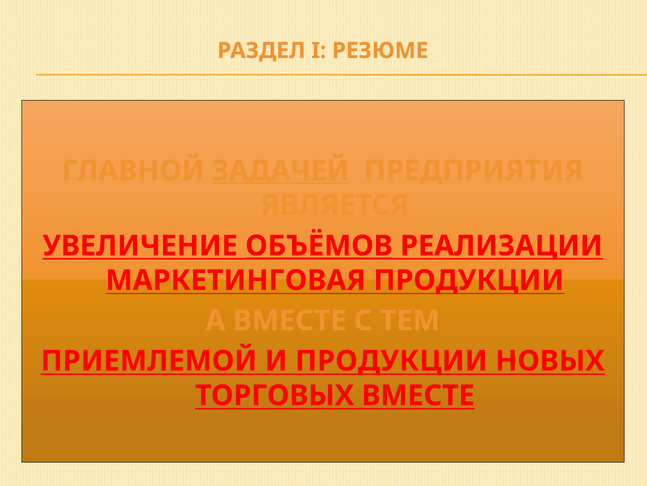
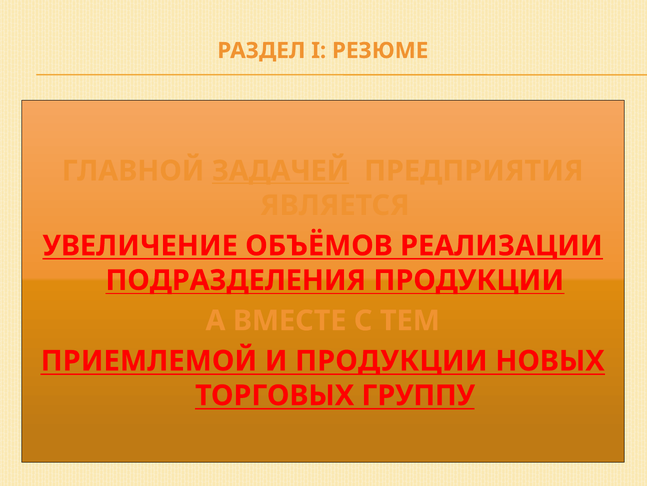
ОБЪЁМОВ underline: present -> none (319, 245)
МАРКЕТИНГОВАЯ: МАРКЕТИНГОВАЯ -> ПОДРАЗДЕЛЕНИЯ (236, 280)
ТОРГОВЫХ ВМЕСТЕ: ВМЕСТЕ -> ГРУППУ (418, 395)
